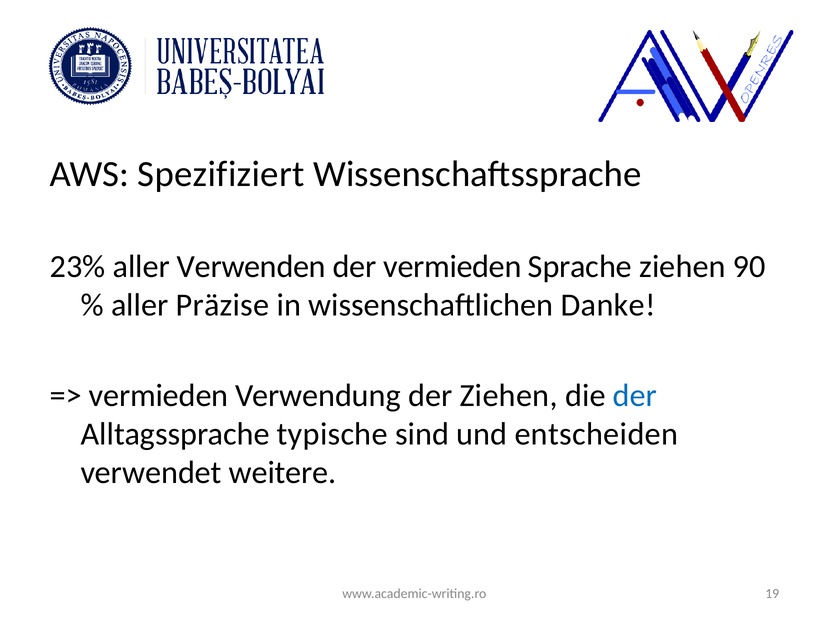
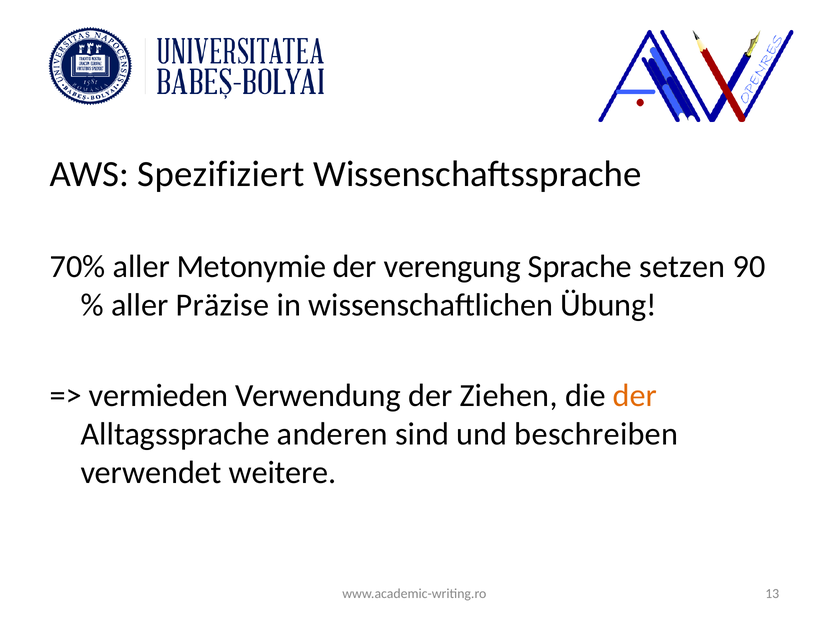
23%: 23% -> 70% (78, 267)
Verwenden: Verwenden -> Metonymie (251, 267)
der vermieden: vermieden -> verengung (452, 267)
Sprache ziehen: ziehen -> setzen (682, 267)
Danke: Danke -> Übung (608, 305)
der colour: blue -> orange (635, 395)
typische: typische -> anderen (332, 434)
entscheiden: entscheiden -> beschreiben (596, 434)
19: 19 -> 13 (772, 594)
